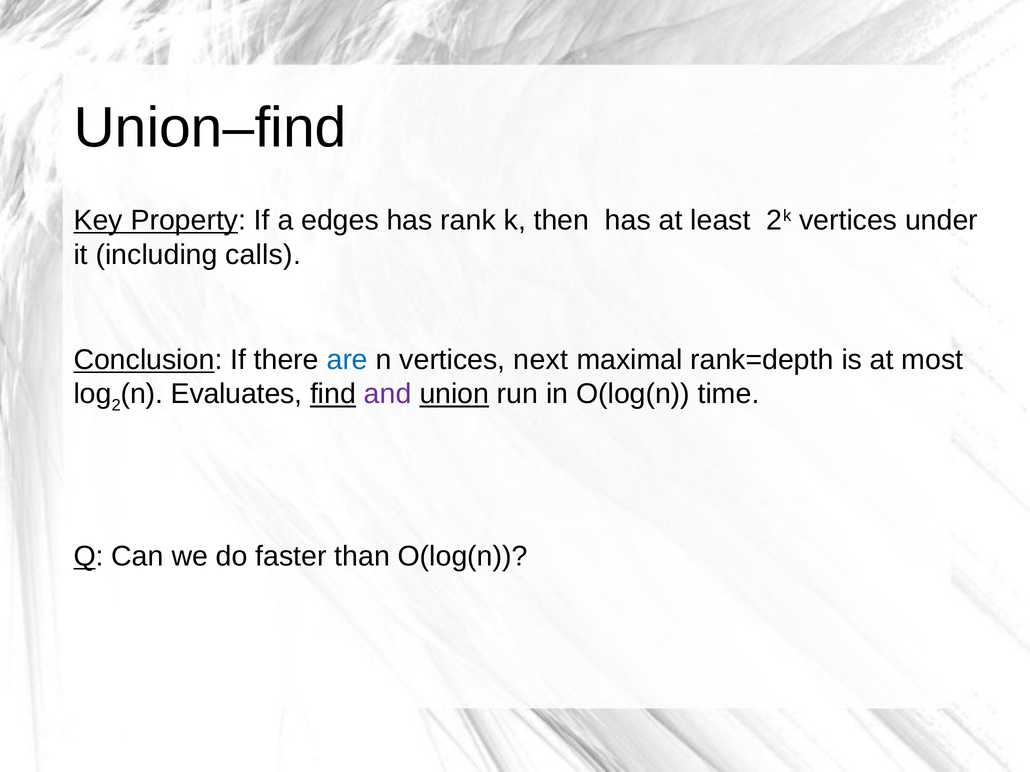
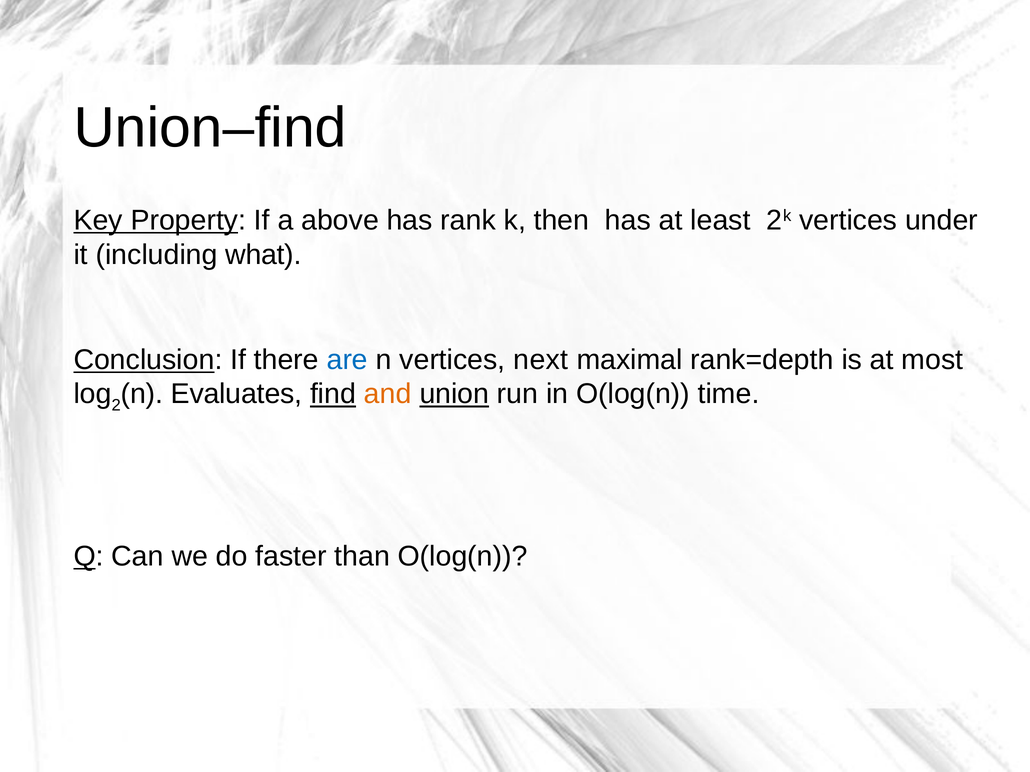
edges: edges -> above (340, 220)
calls: calls -> what (263, 255)
and colour: purple -> orange (388, 394)
